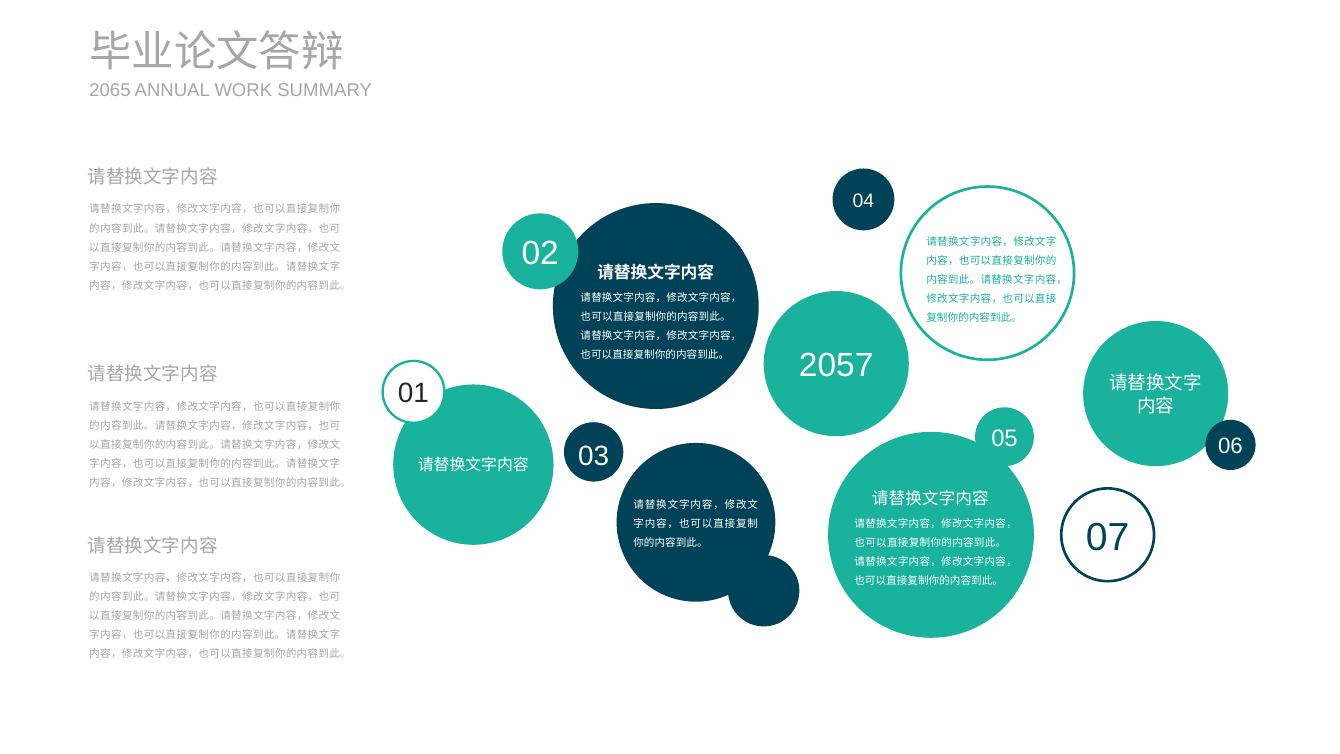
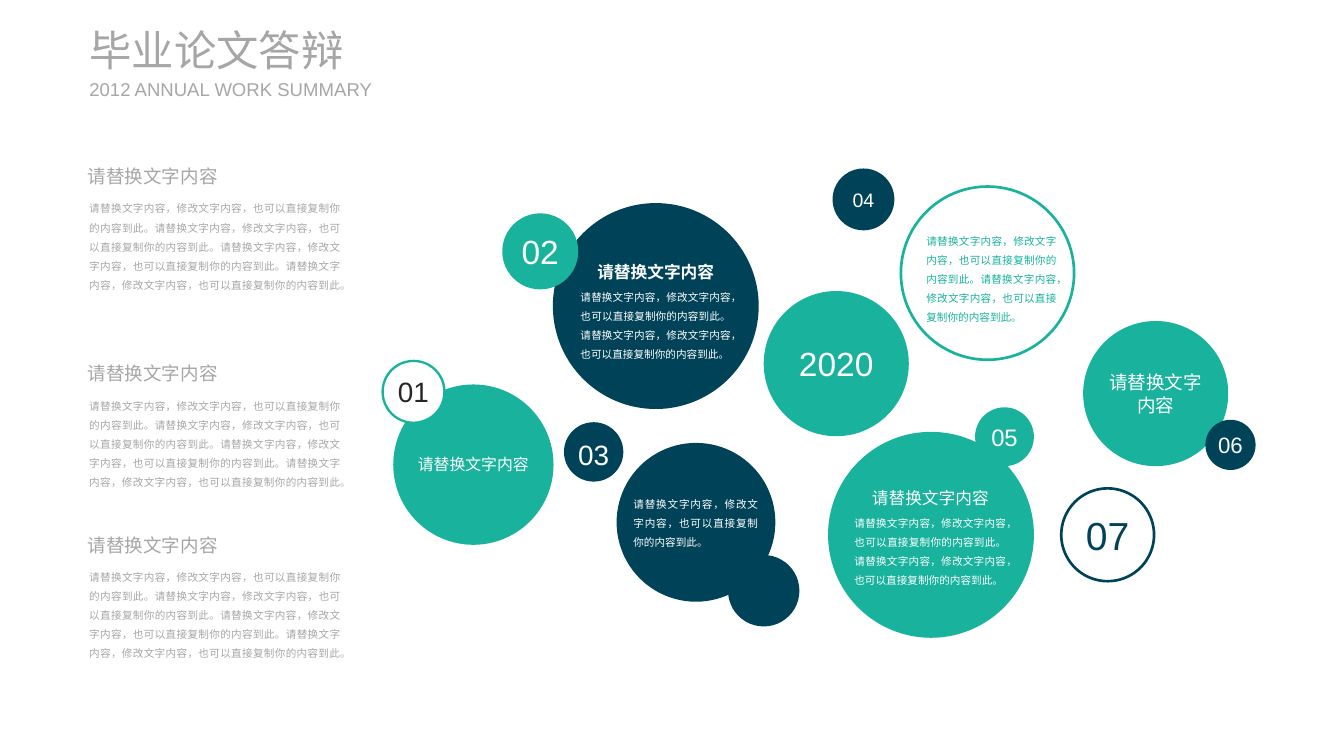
2065: 2065 -> 2012 (110, 90)
2057: 2057 -> 2020 (836, 366)
